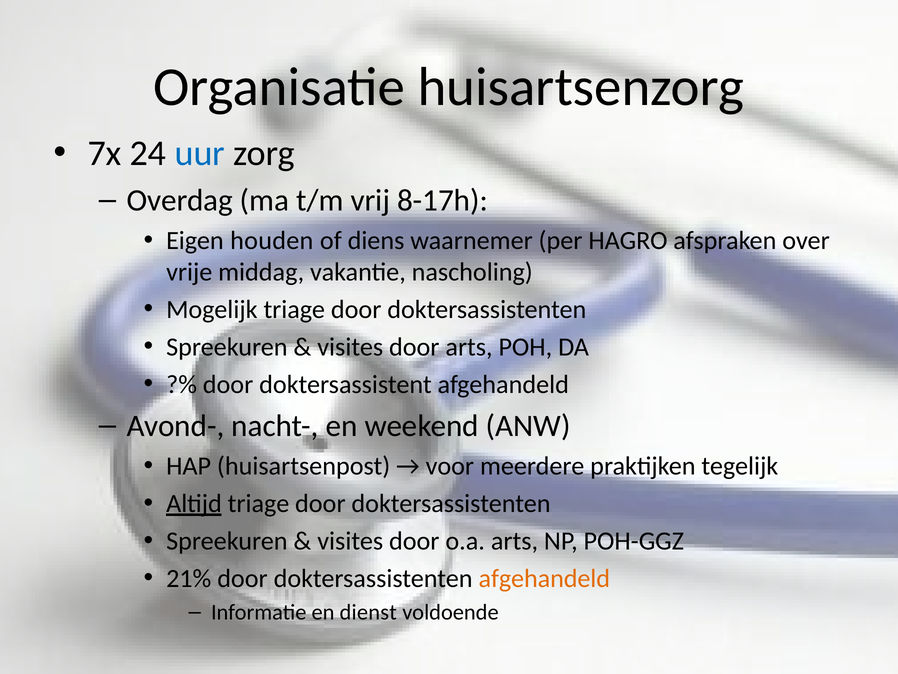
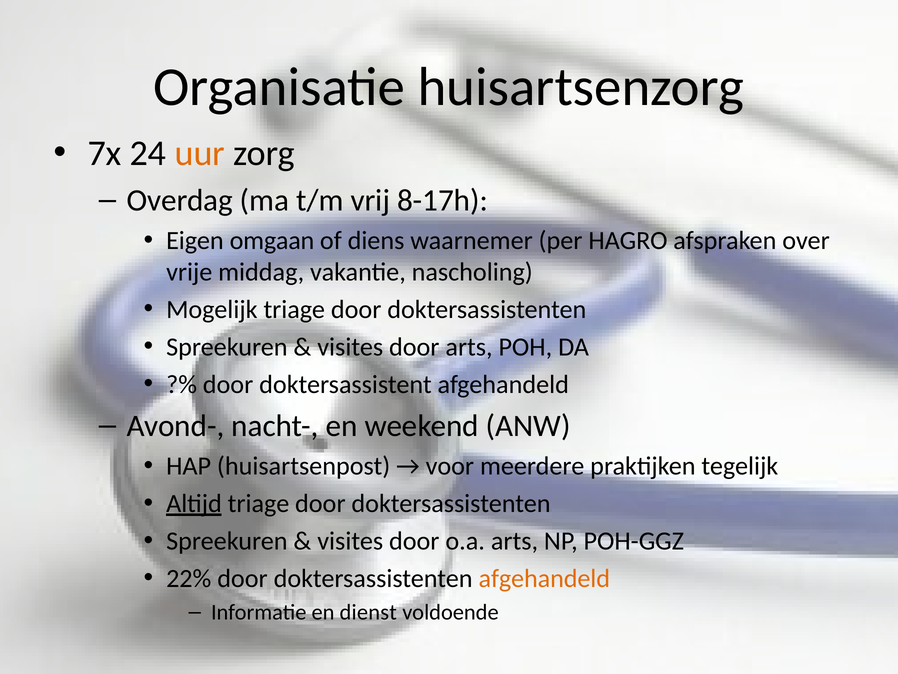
uur colour: blue -> orange (200, 153)
houden: houden -> omgaan (272, 240)
21%: 21% -> 22% (189, 578)
